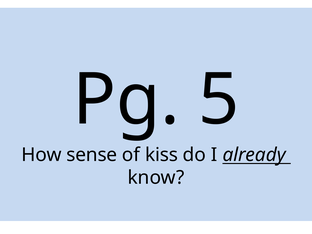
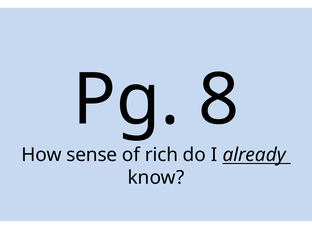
5: 5 -> 8 (219, 100)
kiss: kiss -> rich (161, 155)
